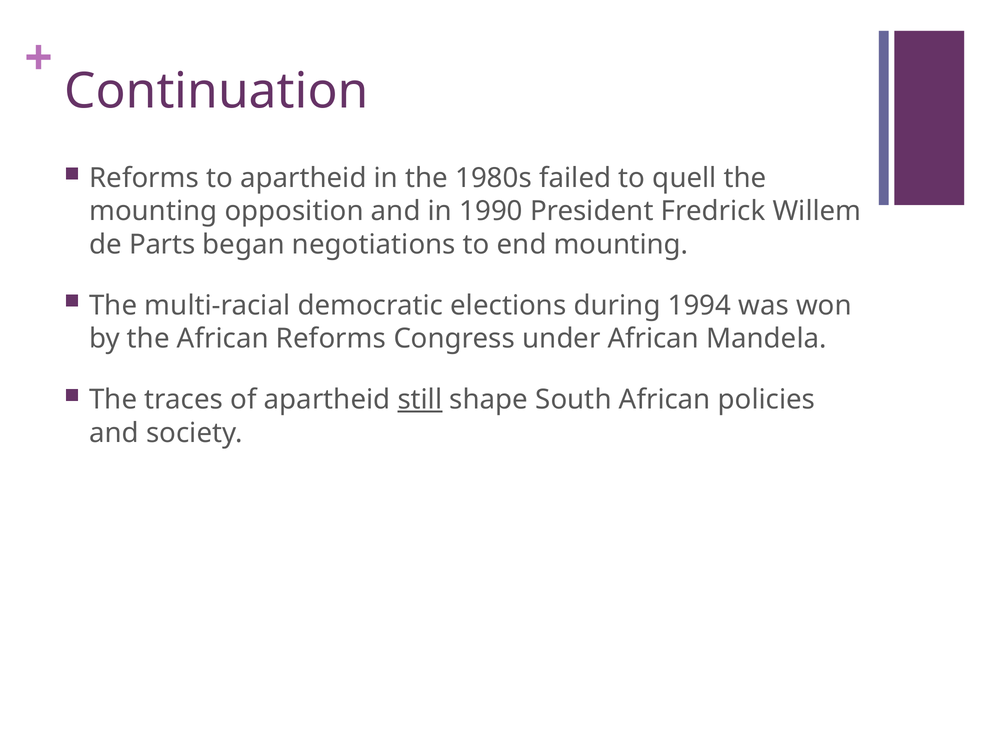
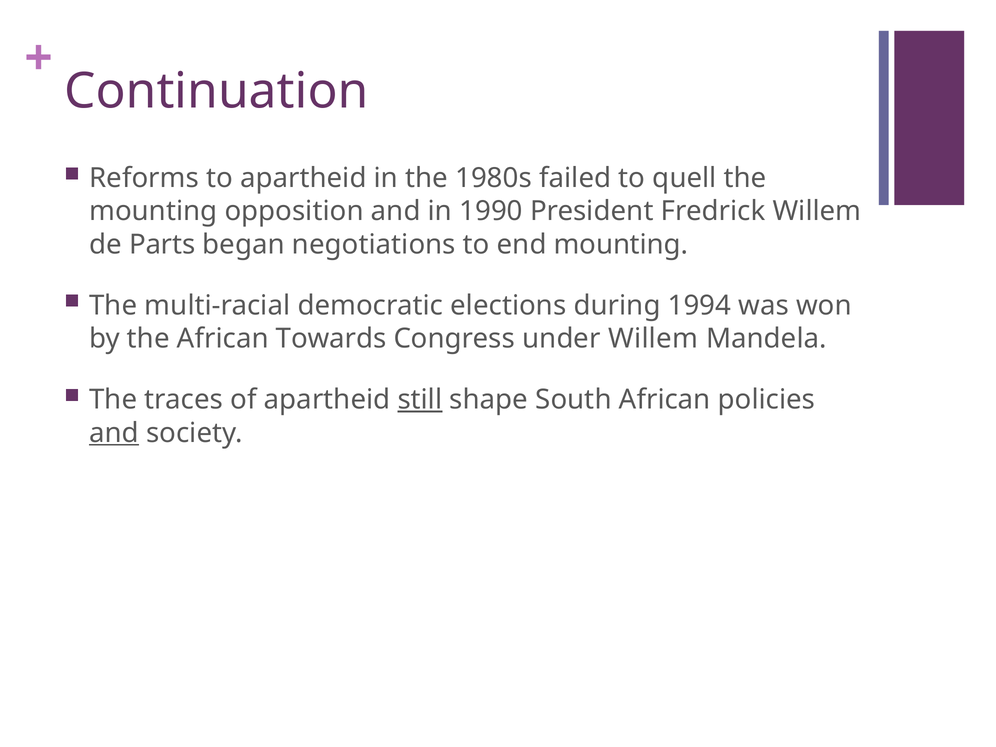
African Reforms: Reforms -> Towards (331, 339)
under African: African -> Willem (653, 339)
and underline: none -> present (114, 433)
